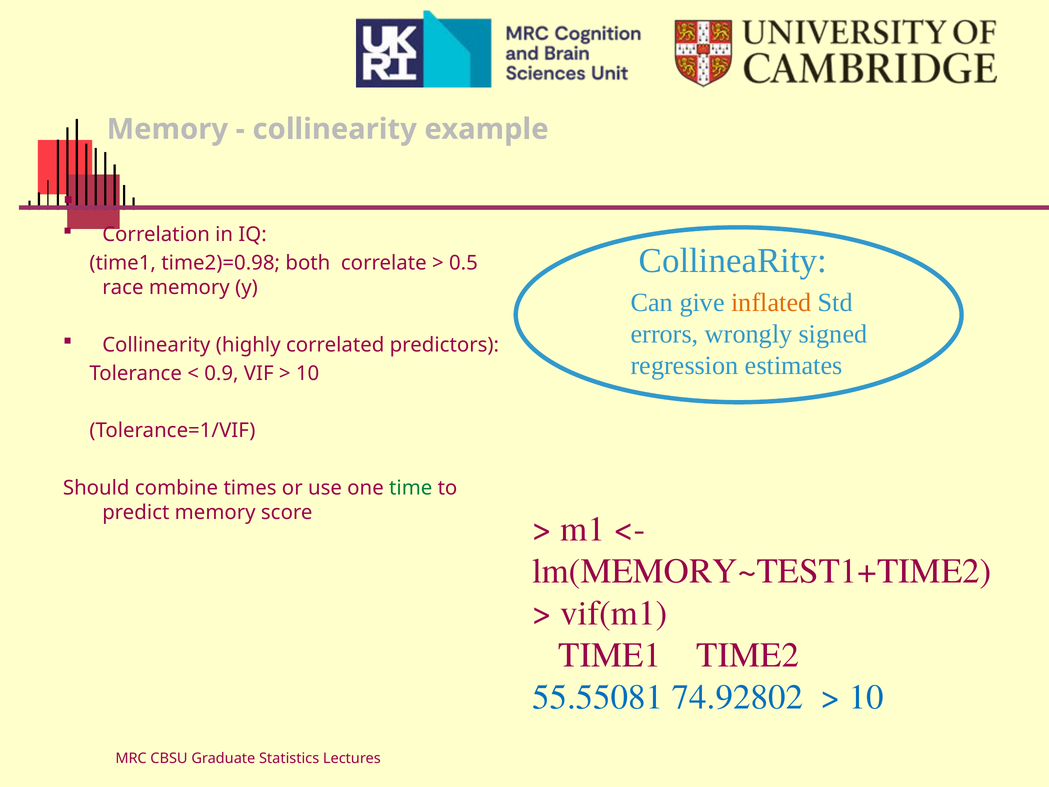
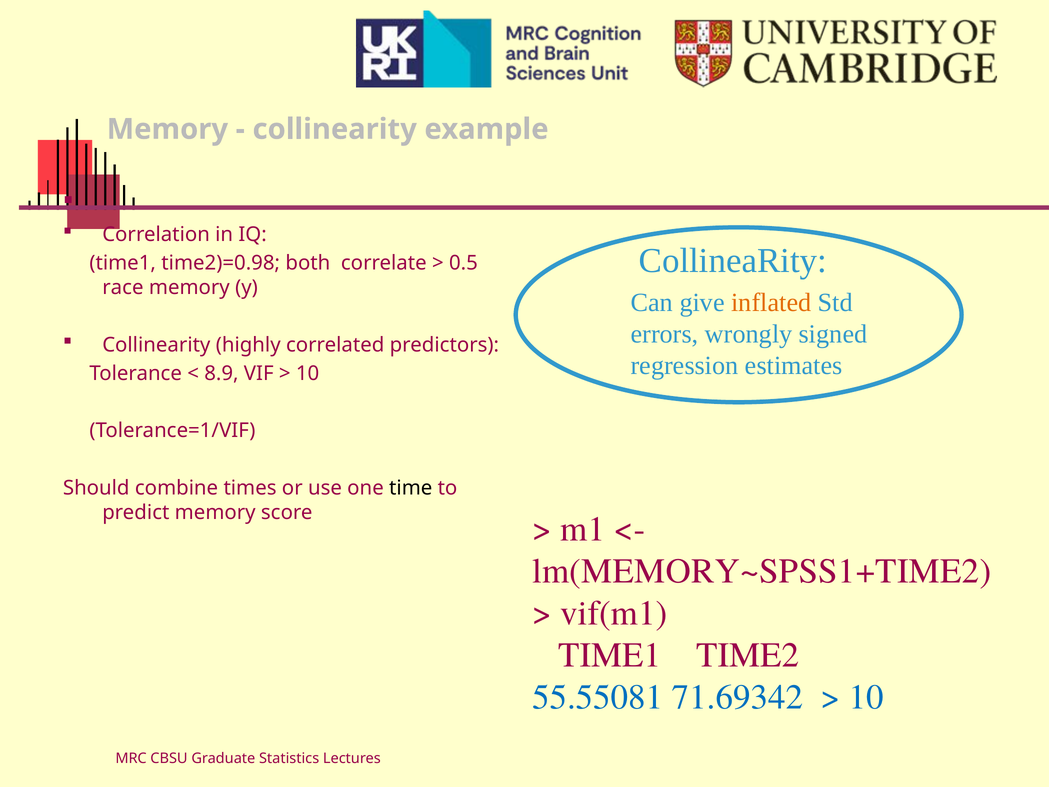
0.9: 0.9 -> 8.9 (221, 373)
time colour: green -> black (411, 488)
lm(MEMORY~TEST1+TIME2: lm(MEMORY~TEST1+TIME2 -> lm(MEMORY~SPSS1+TIME2 (762, 571)
74.92802: 74.92802 -> 71.69342 (738, 697)
